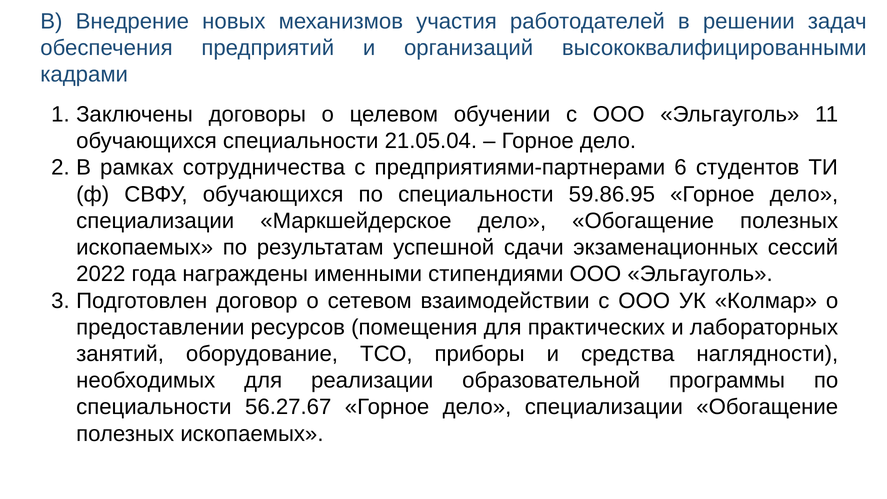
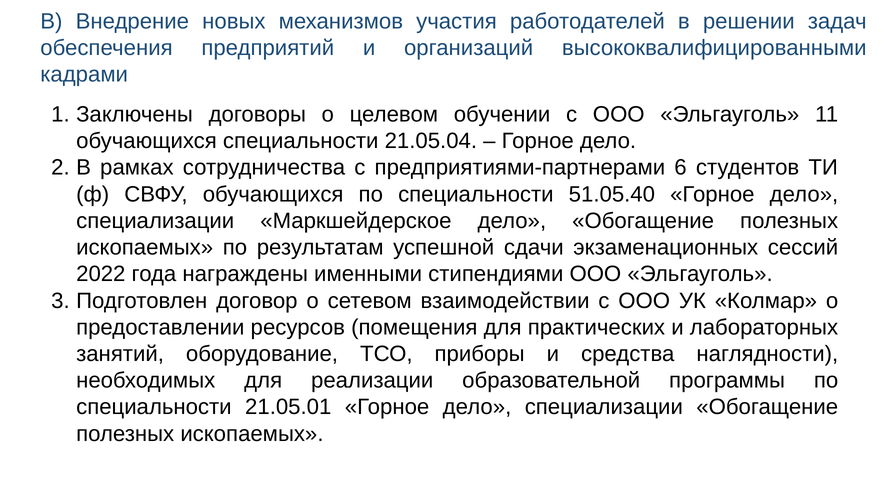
59.86.95: 59.86.95 -> 51.05.40 (612, 194)
56.27.67: 56.27.67 -> 21.05.01 (288, 407)
